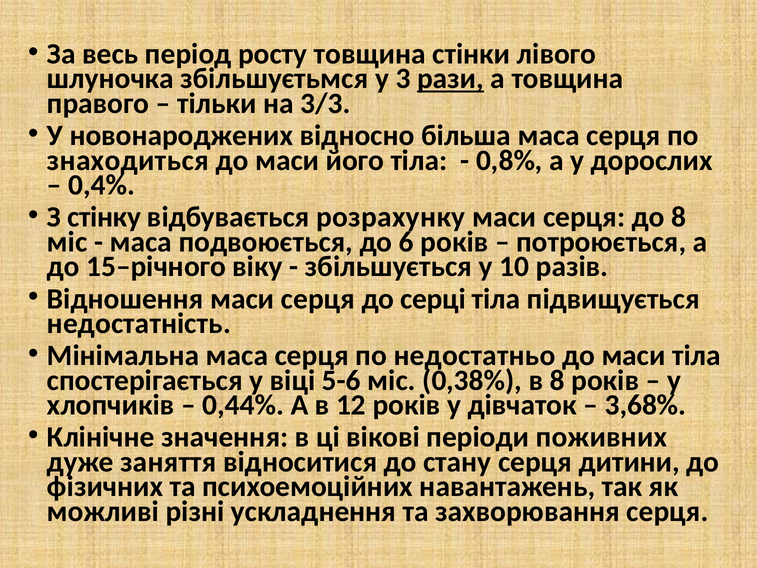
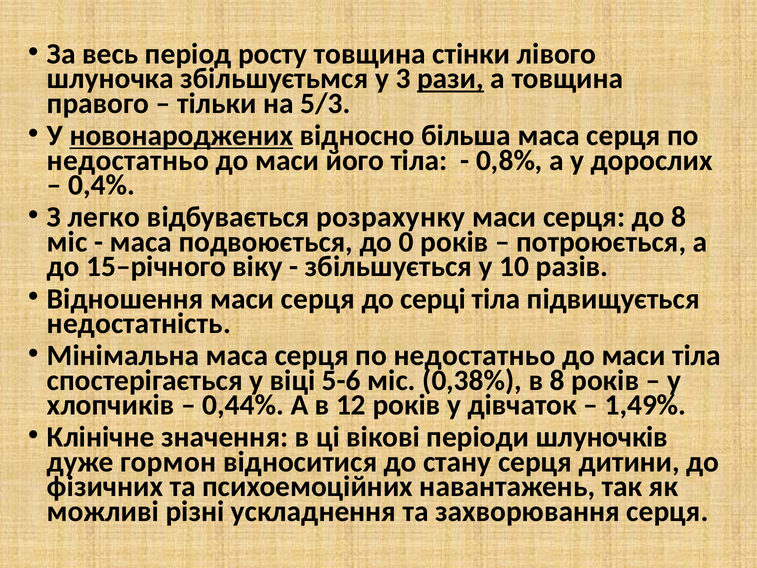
3/3: 3/3 -> 5/3 (326, 103)
новонароджених underline: none -> present (181, 136)
знаходиться: знаходиться -> недостатньо (128, 160)
стінку: стінку -> легко (104, 217)
6: 6 -> 0 (406, 242)
3,68%: 3,68% -> 1,49% (645, 405)
поживних: поживних -> шлуночків (602, 437)
заняття: заняття -> гормон (168, 462)
